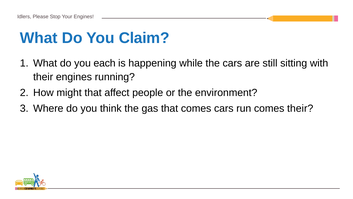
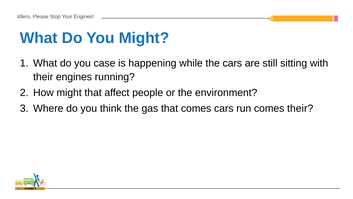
You Claim: Claim -> Might (144, 38)
each: each -> case (104, 63)
